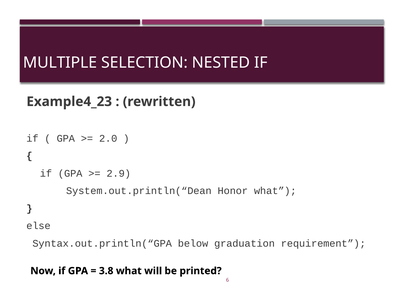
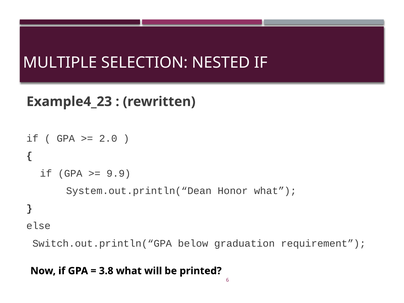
2.9: 2.9 -> 9.9 (119, 173)
Syntax.out.println(“GPA: Syntax.out.println(“GPA -> Switch.out.println(“GPA (102, 243)
